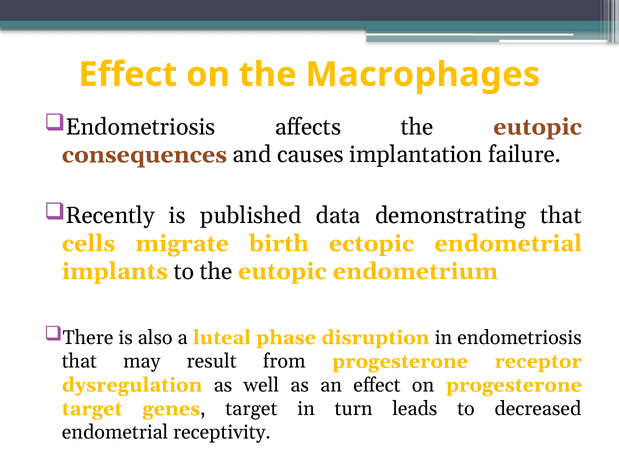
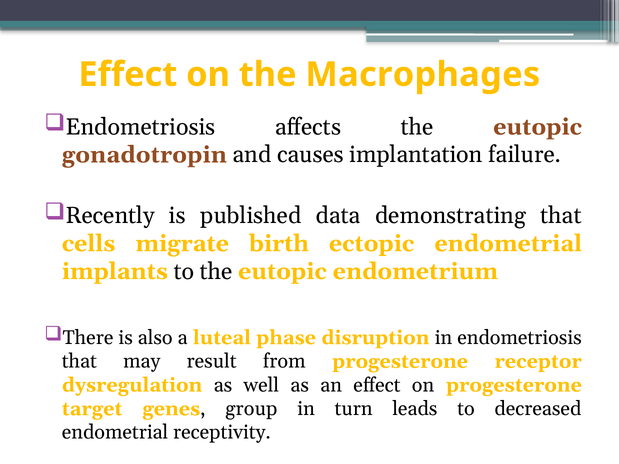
consequences: consequences -> gonadotropin (144, 155)
target: target -> group (251, 409)
